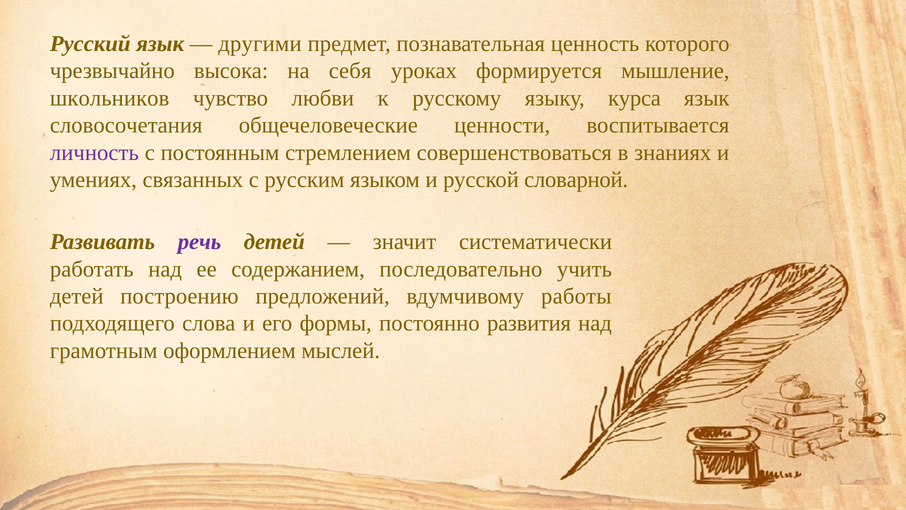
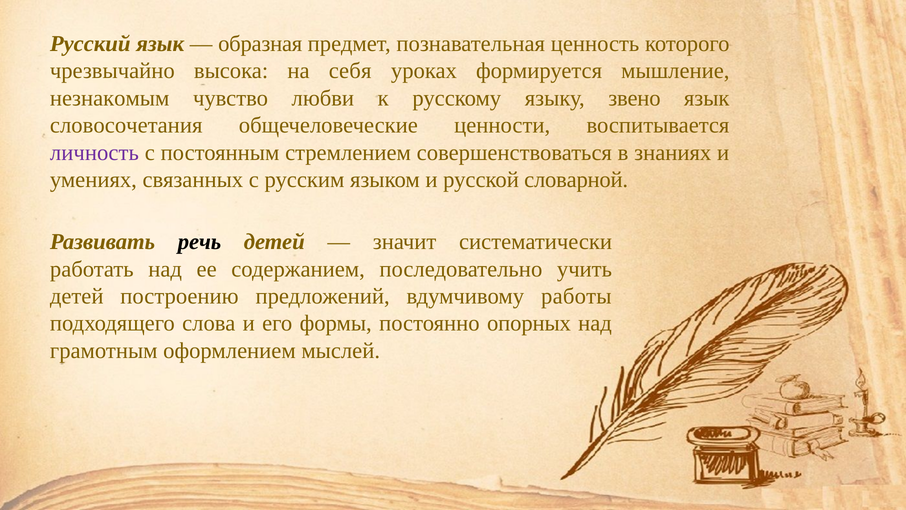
другими: другими -> образная (260, 44)
школьников: школьников -> незнакомым (110, 98)
курса: курса -> звено (634, 98)
речь colour: purple -> black (199, 242)
развития: развития -> опорных (529, 323)
